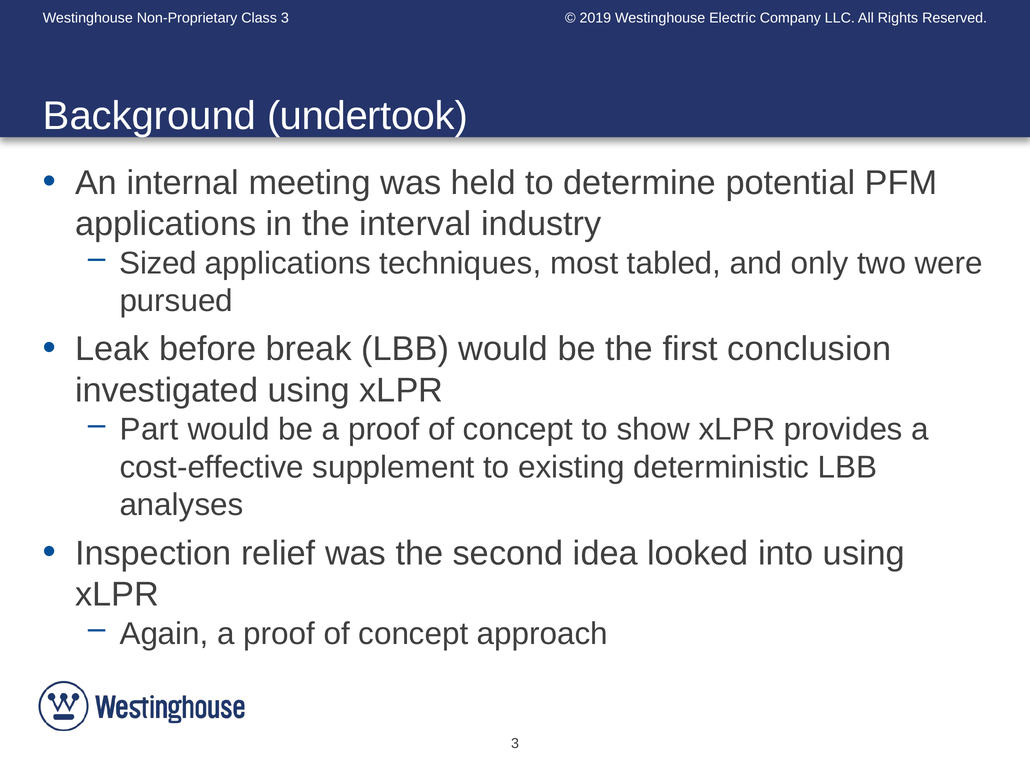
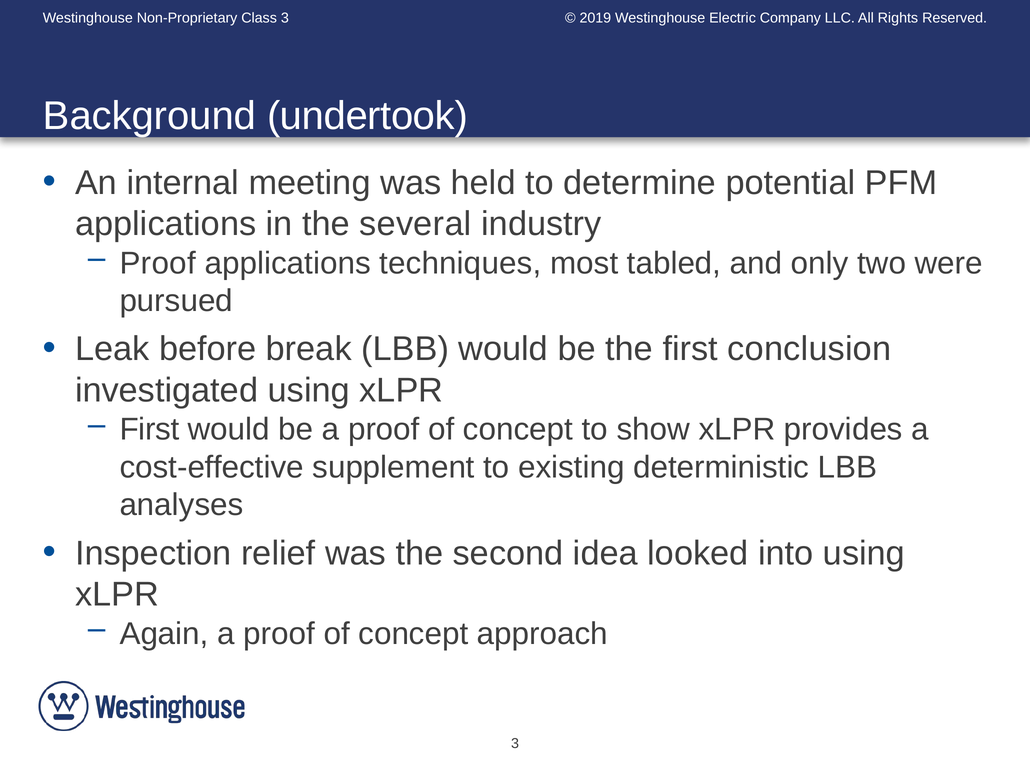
interval: interval -> several (415, 224)
Sized: Sized -> Proof (158, 263)
Part: Part -> First (149, 430)
